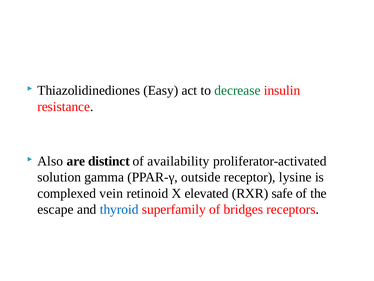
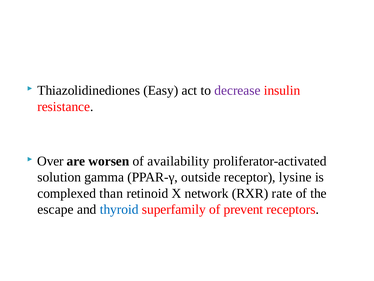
decrease colour: green -> purple (237, 90)
Also: Also -> Over (50, 161)
distinct: distinct -> worsen (109, 161)
vein: vein -> than (111, 193)
elevated: elevated -> network (207, 193)
safe: safe -> rate (282, 193)
bridges: bridges -> prevent (243, 209)
